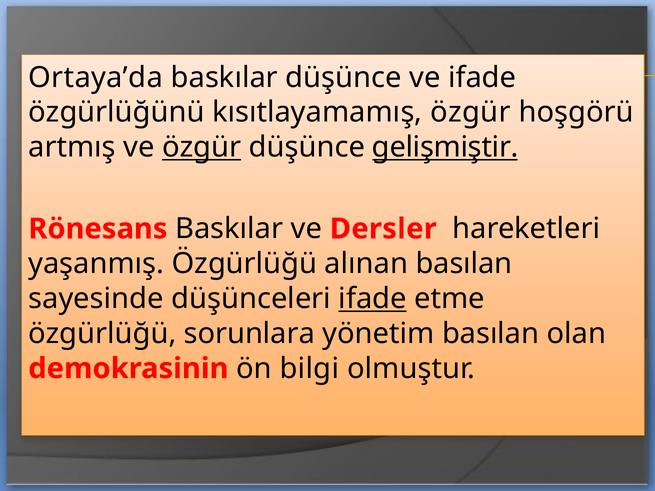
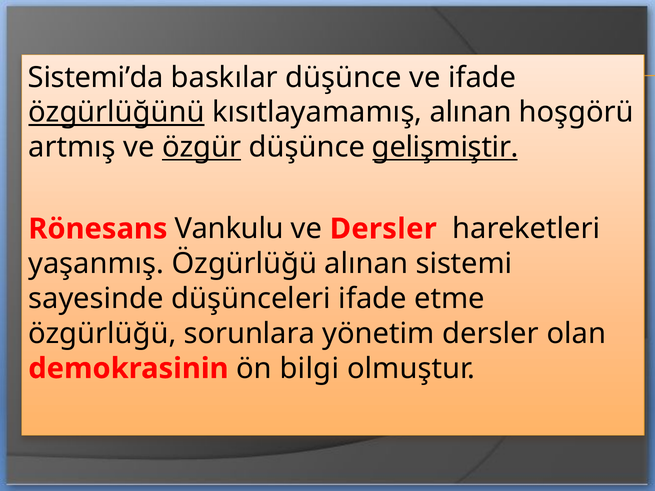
Ortaya’da: Ortaya’da -> Sistemi’da (96, 78)
özgürlüğünü underline: none -> present (116, 112)
kısıtlayamamış özgür: özgür -> alınan (471, 112)
Rönesans Baskılar: Baskılar -> Vankulu (229, 229)
alınan basılan: basılan -> sistemi (464, 264)
ifade underline: present -> none (373, 299)
yönetim basılan: basılan -> dersler (491, 334)
